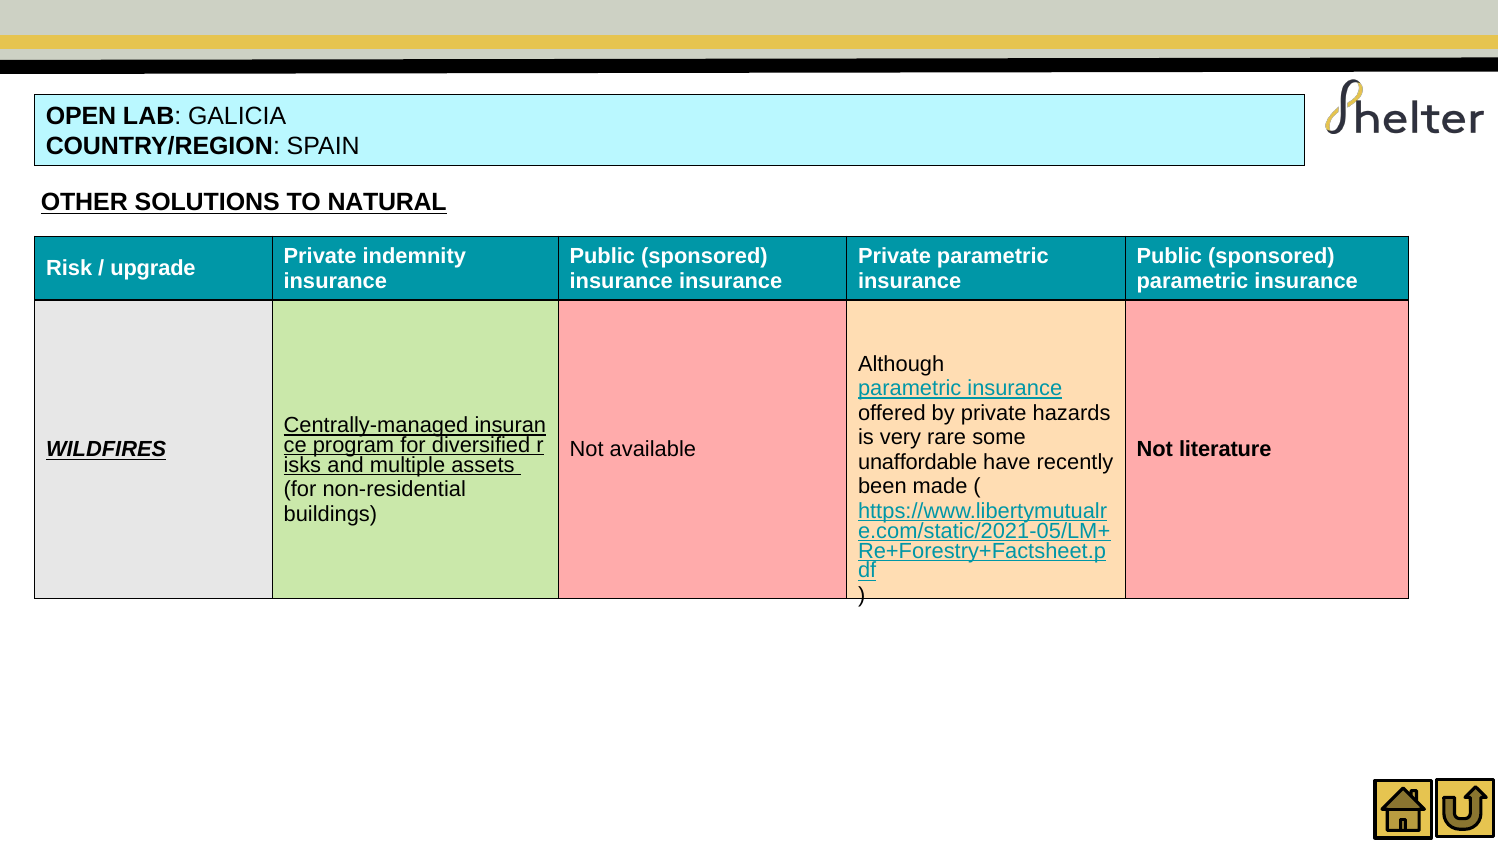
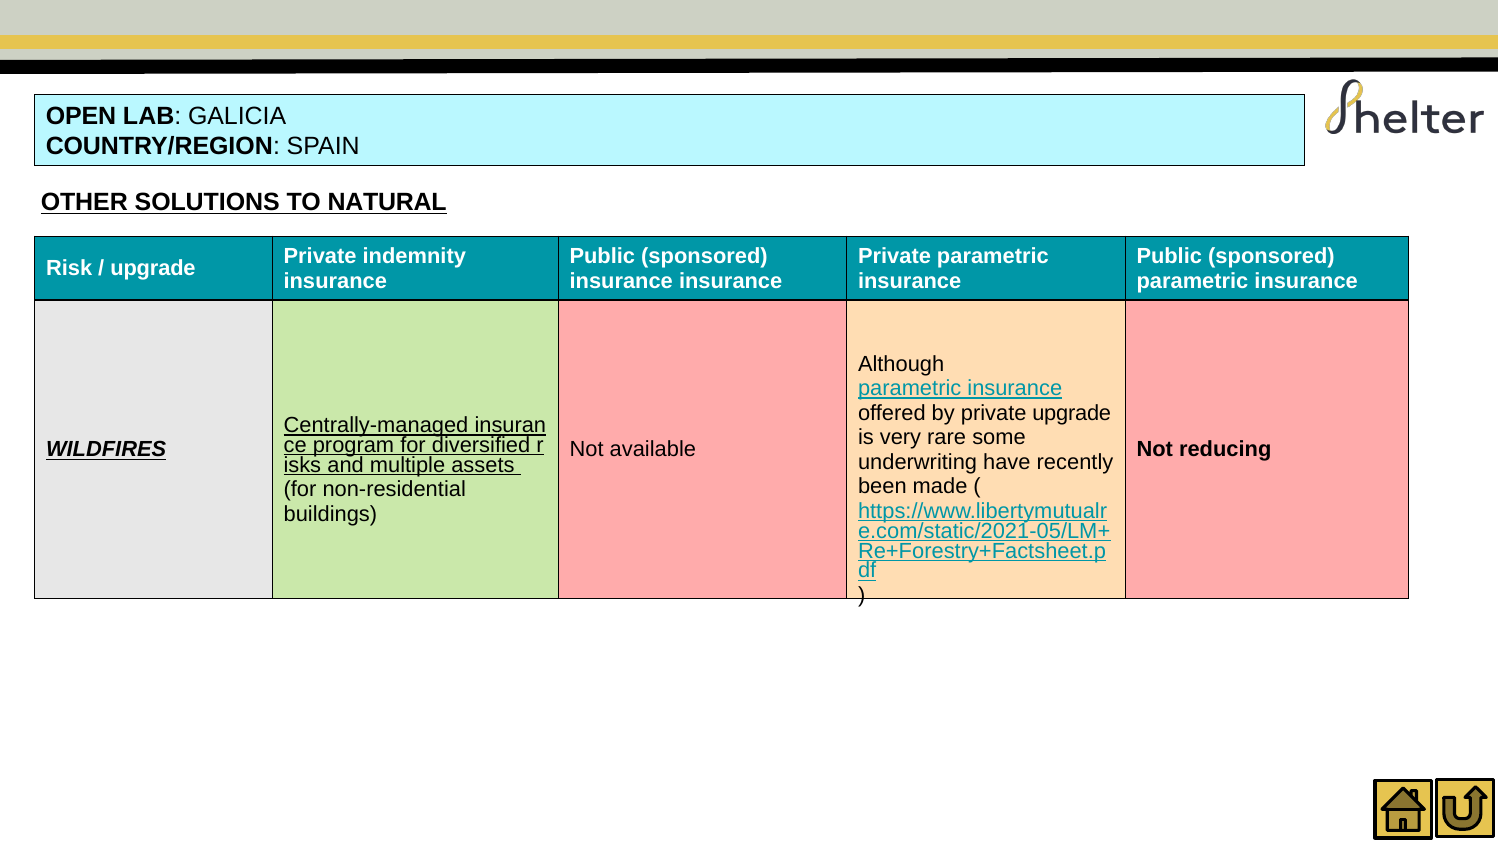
private hazards: hazards -> upgrade (1072, 413)
literature: literature -> reducing (1225, 450)
unaffordable: unaffordable -> underwriting (918, 462)
